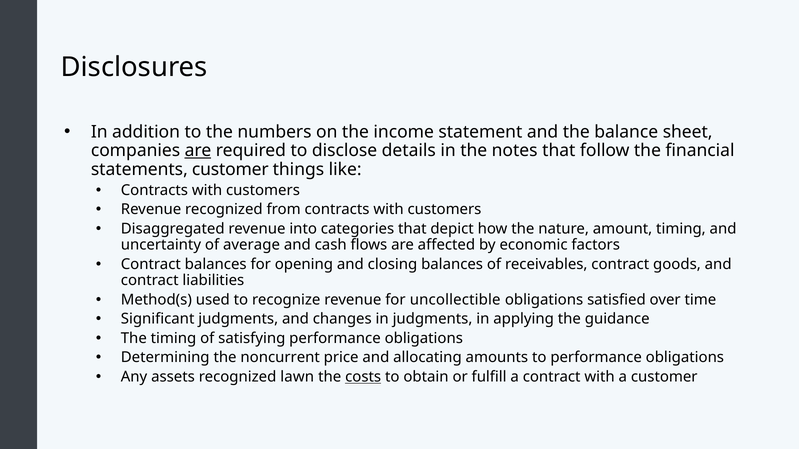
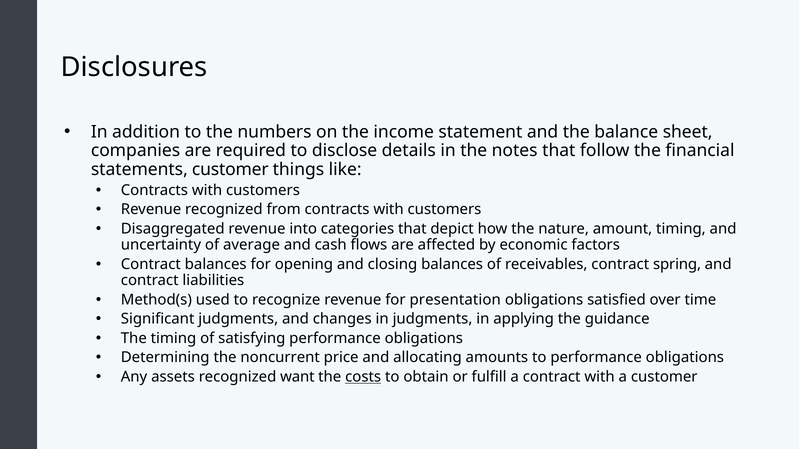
are underline: present -> none (198, 151)
goods: goods -> spring (677, 264)
uncollectible: uncollectible -> presentation (455, 300)
lawn: lawn -> want (297, 377)
